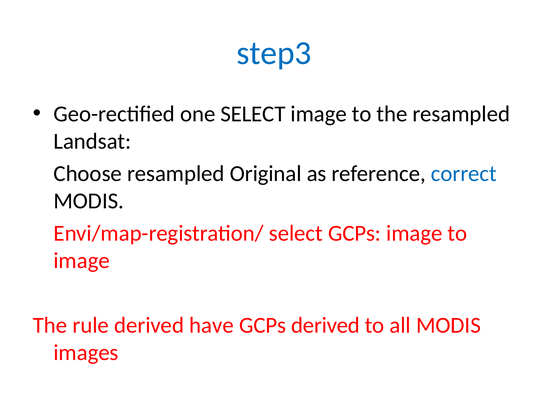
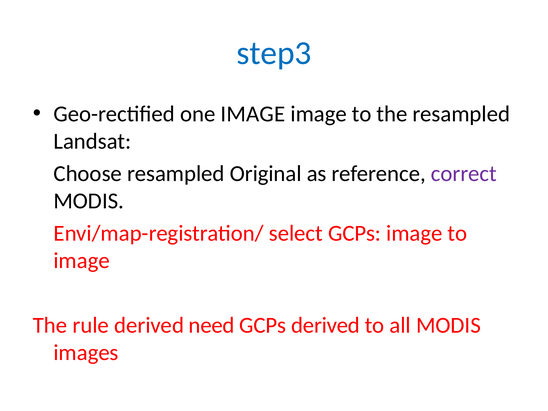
one SELECT: SELECT -> IMAGE (253, 114)
correct colour: blue -> purple (464, 174)
have: have -> need (212, 325)
